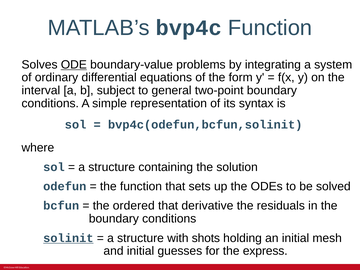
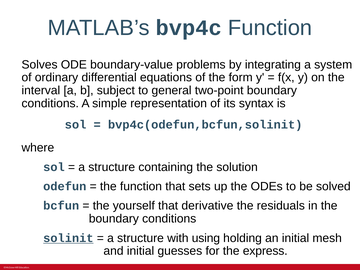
ODE underline: present -> none (74, 65)
ordered: ordered -> yourself (134, 206)
shots: shots -> using (206, 238)
